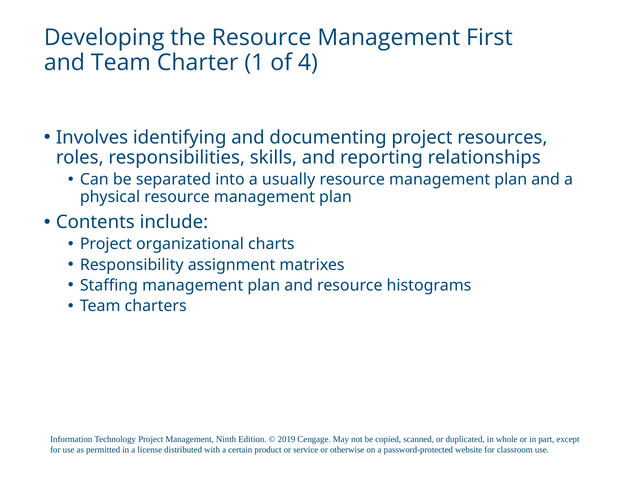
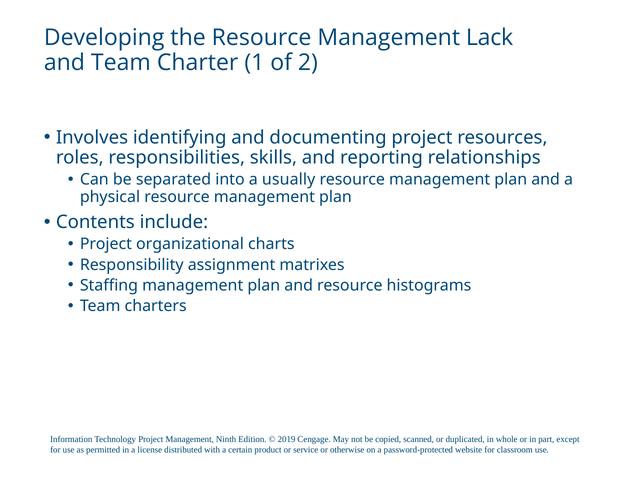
First: First -> Lack (490, 38)
4: 4 -> 2 (308, 63)
